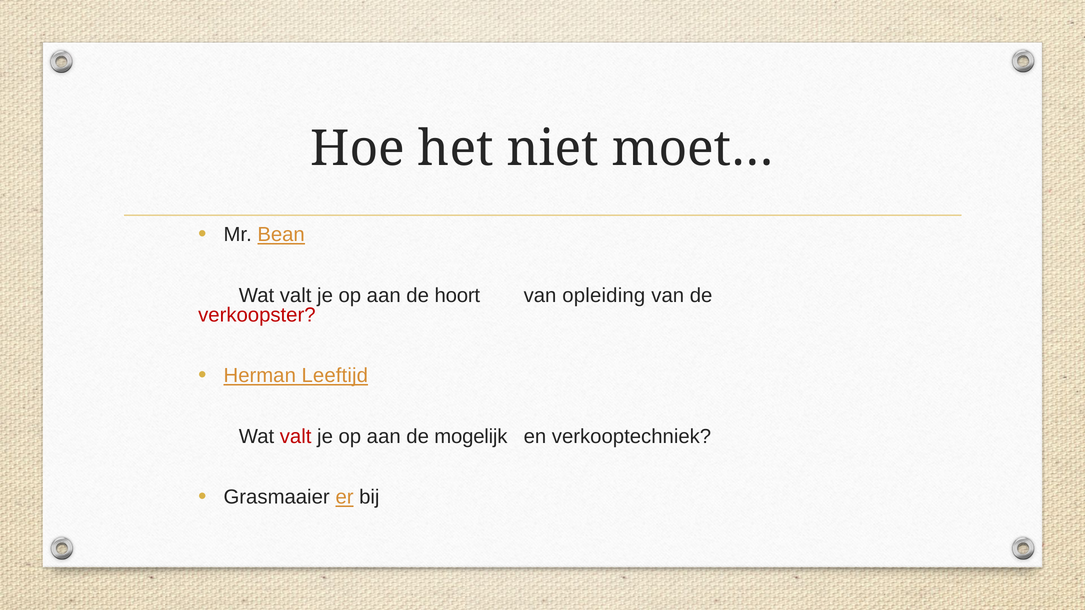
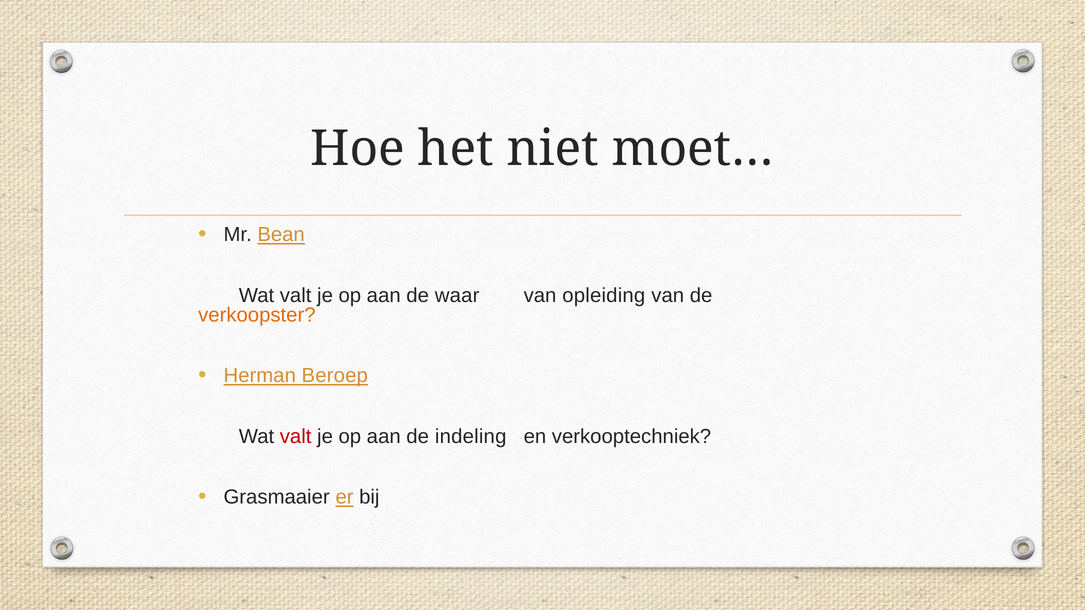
hoort: hoort -> waar (457, 296)
verkoopster colour: red -> orange (257, 315)
Leeftijd: Leeftijd -> Beroep (335, 376)
mogelijk: mogelijk -> indeling (471, 437)
